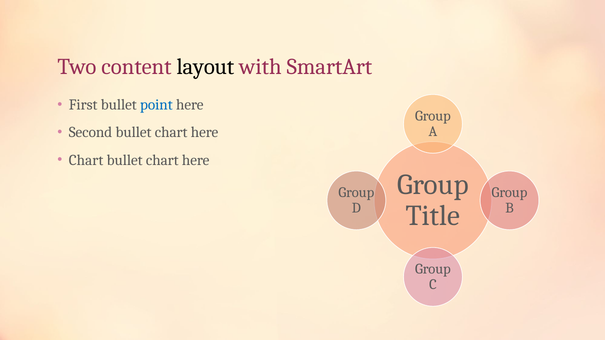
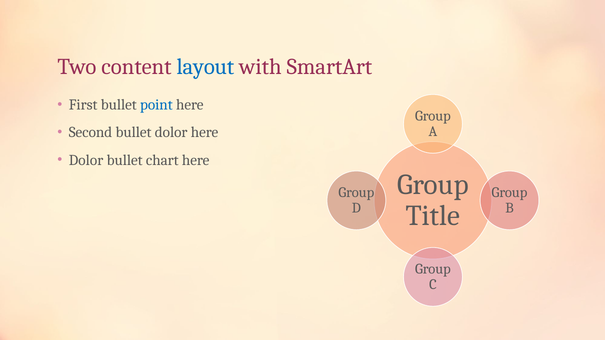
layout colour: black -> blue (205, 67)
Second bullet chart: chart -> dolor (171, 133)
Chart: Chart -> Dolor (86, 160)
